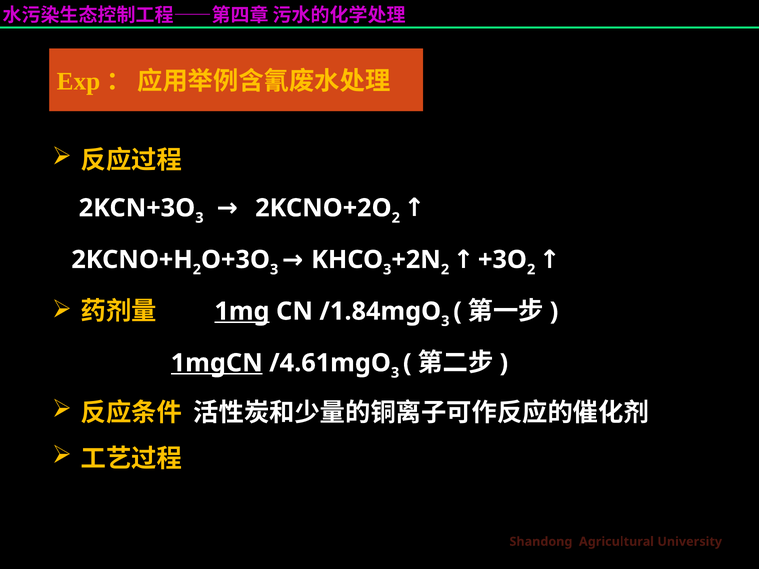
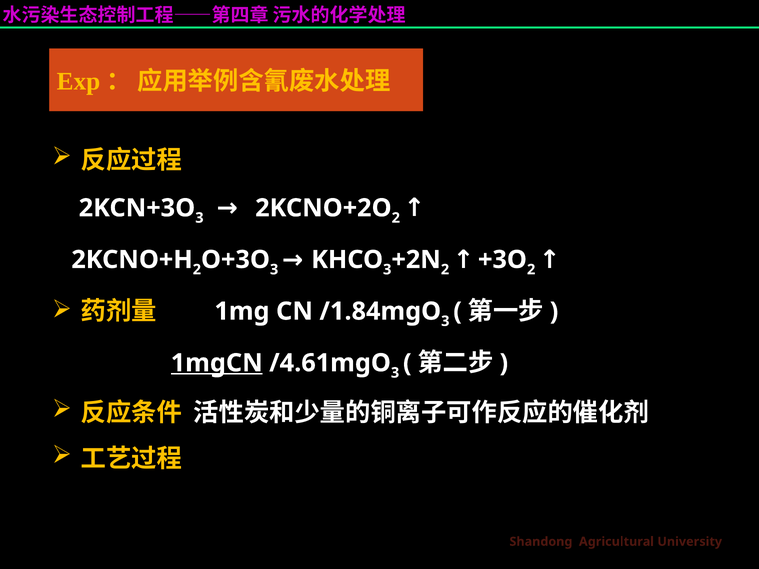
1mg underline: present -> none (242, 311)
